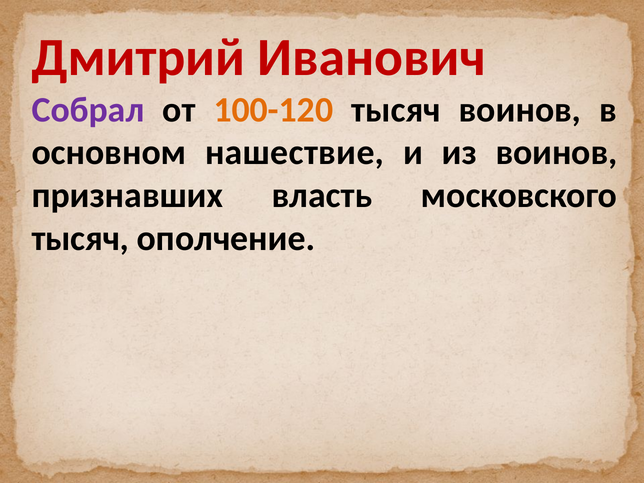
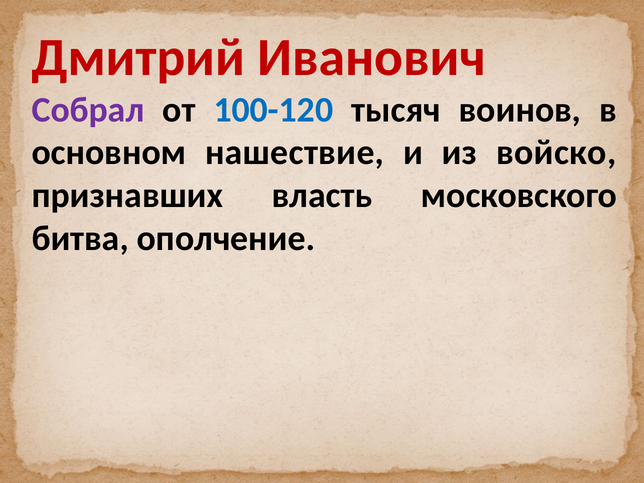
100-120 colour: orange -> blue (273, 110)
из воинов: воинов -> войско (556, 153)
тысяч: тысяч -> битва (80, 239)
